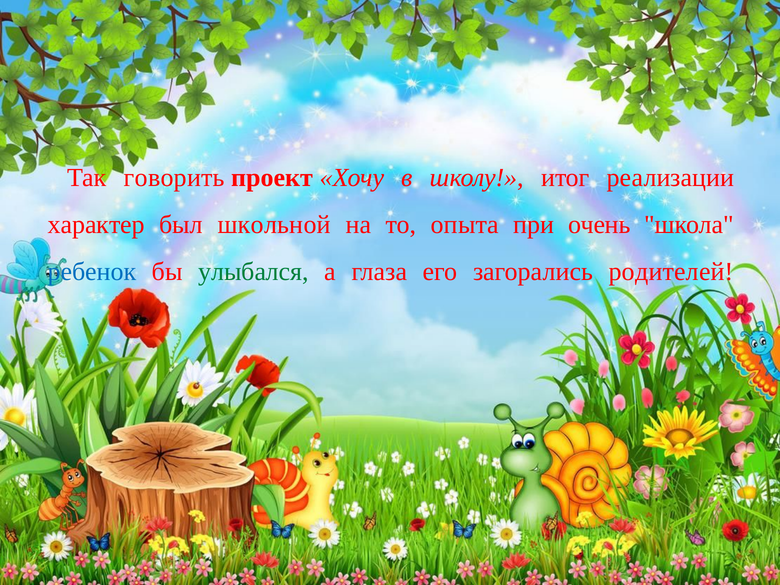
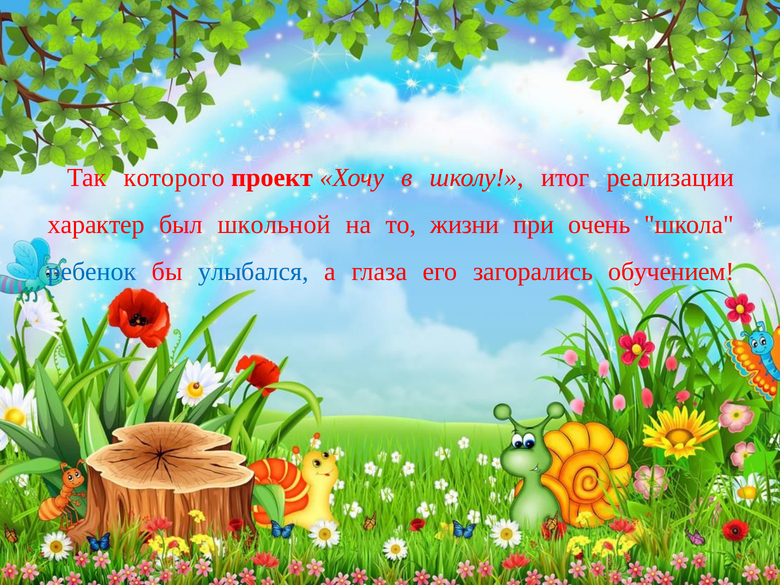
говорить: говорить -> которого (174, 178)
опыта: опыта -> жизни (465, 225)
улыбался colour: green -> blue (253, 272)
родителей: родителей -> обучением (671, 272)
